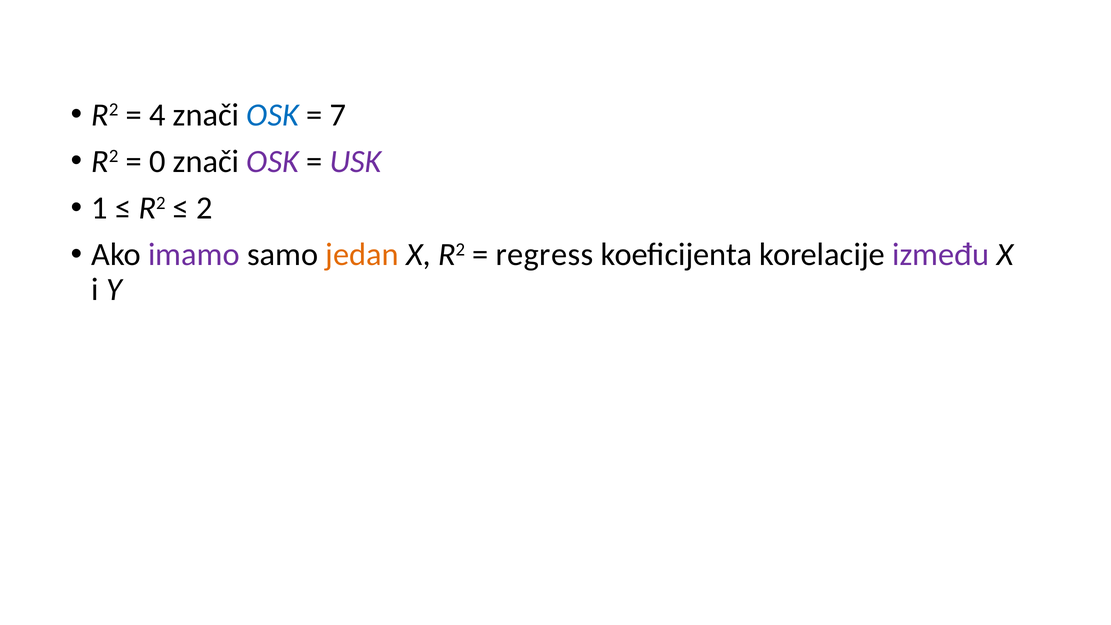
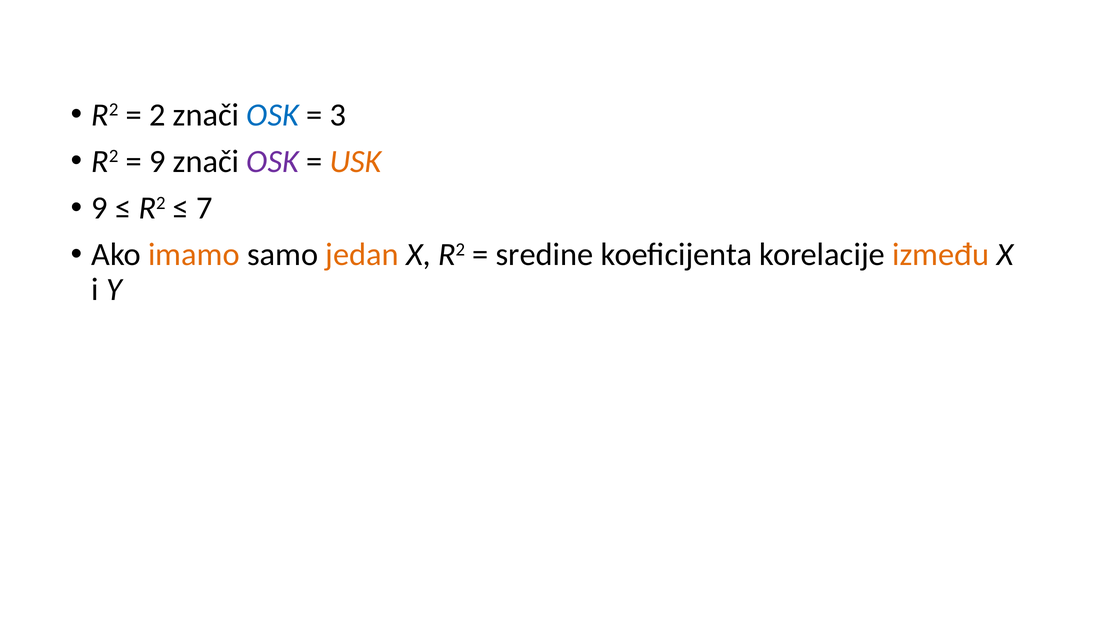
4: 4 -> 2 (157, 115)
7: 7 -> 3 (338, 115)
0: 0 -> 9 (157, 161)
USK colour: purple -> orange (356, 161)
1: 1 -> 9 (100, 208)
2: 2 -> 7 (204, 208)
imamo colour: purple -> orange (194, 255)
regress: regress -> sredine (545, 255)
između colour: purple -> orange (941, 255)
